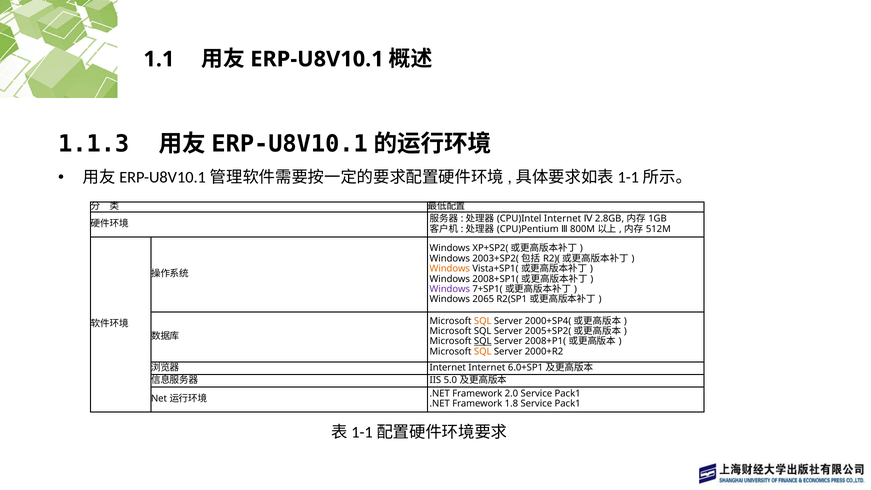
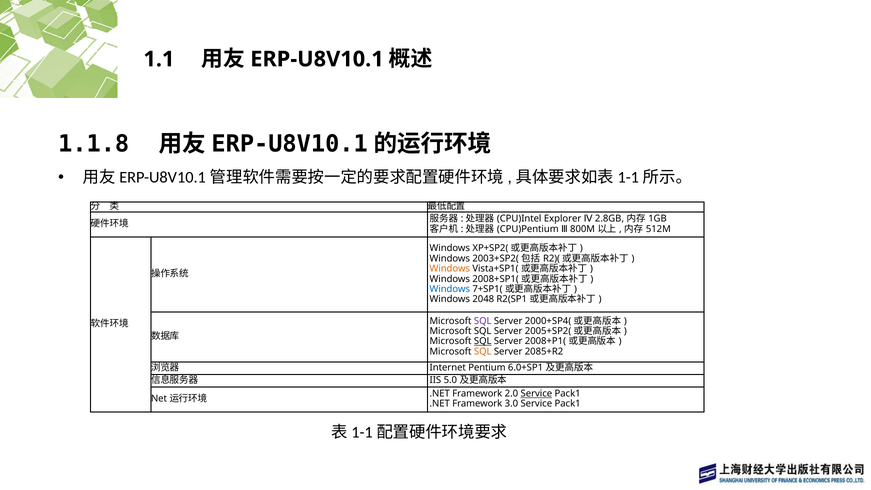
1.1.3: 1.1.3 -> 1.1.8 (94, 144)
Internet: Internet -> Explorer (563, 219)
Windows colour: purple -> blue (450, 289)
2065: 2065 -> 2048 (483, 299)
SQL colour: orange -> purple (483, 321)
2000+R2: 2000+R2 -> 2085+R2 (544, 351)
Internet Internet: Internet -> Pentium (487, 367)
Service underline: none -> present (536, 393)
1.8: 1.8 -> 3.0 (511, 404)
